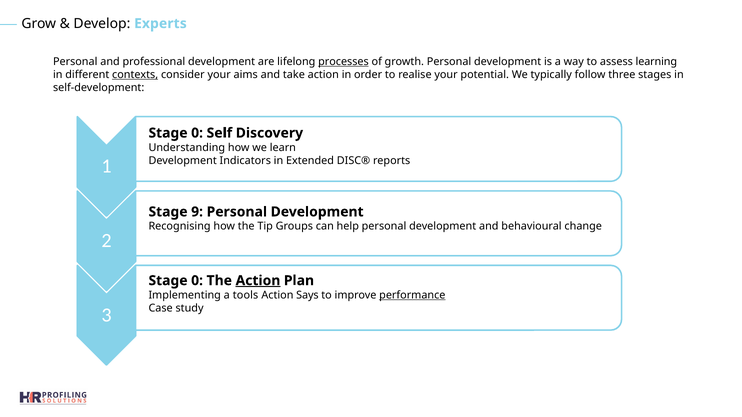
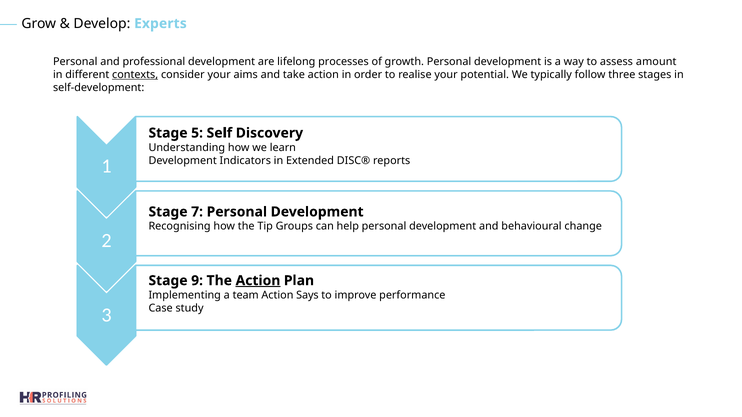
processes underline: present -> none (343, 62)
learning: learning -> amount (656, 62)
0: 0 -> 5 (197, 133)
9: 9 -> 7 (197, 212)
0: 0 -> 9 (197, 281)
tools: tools -> team (246, 296)
performance underline: present -> none (412, 296)
